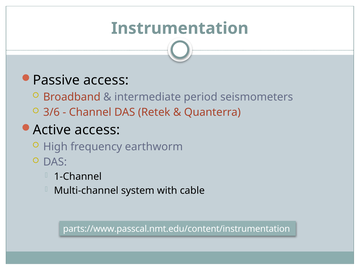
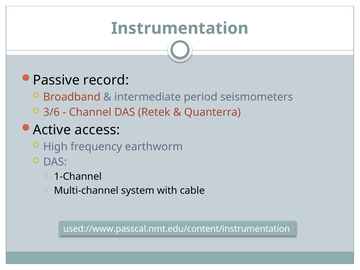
Passive access: access -> record (106, 80)
parts://www.passcal.nmt.edu/content/instrumentation: parts://www.passcal.nmt.edu/content/instrumentation -> used://www.passcal.nmt.edu/content/instrumentation (177, 229)
